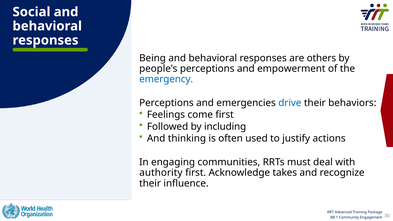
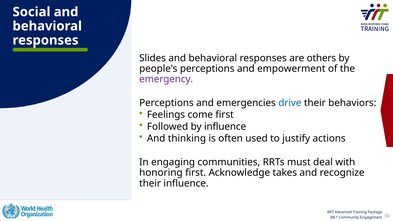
Being: Being -> Slides (153, 58)
emergency colour: blue -> purple (166, 79)
by including: including -> influence (225, 127)
authority: authority -> honoring (161, 173)
